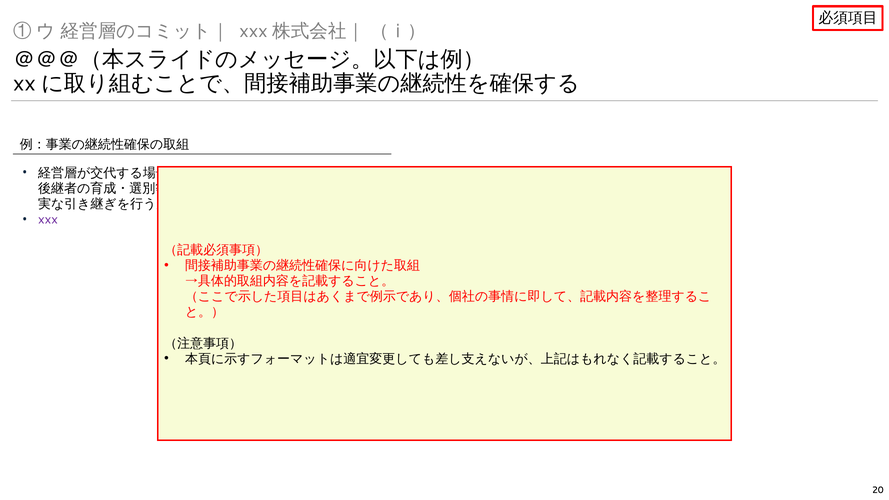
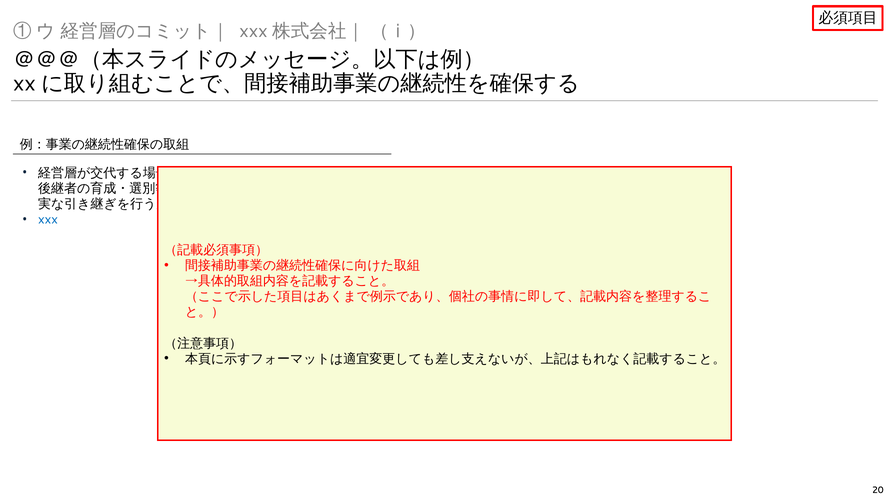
xxx colour: purple -> blue (48, 220)
